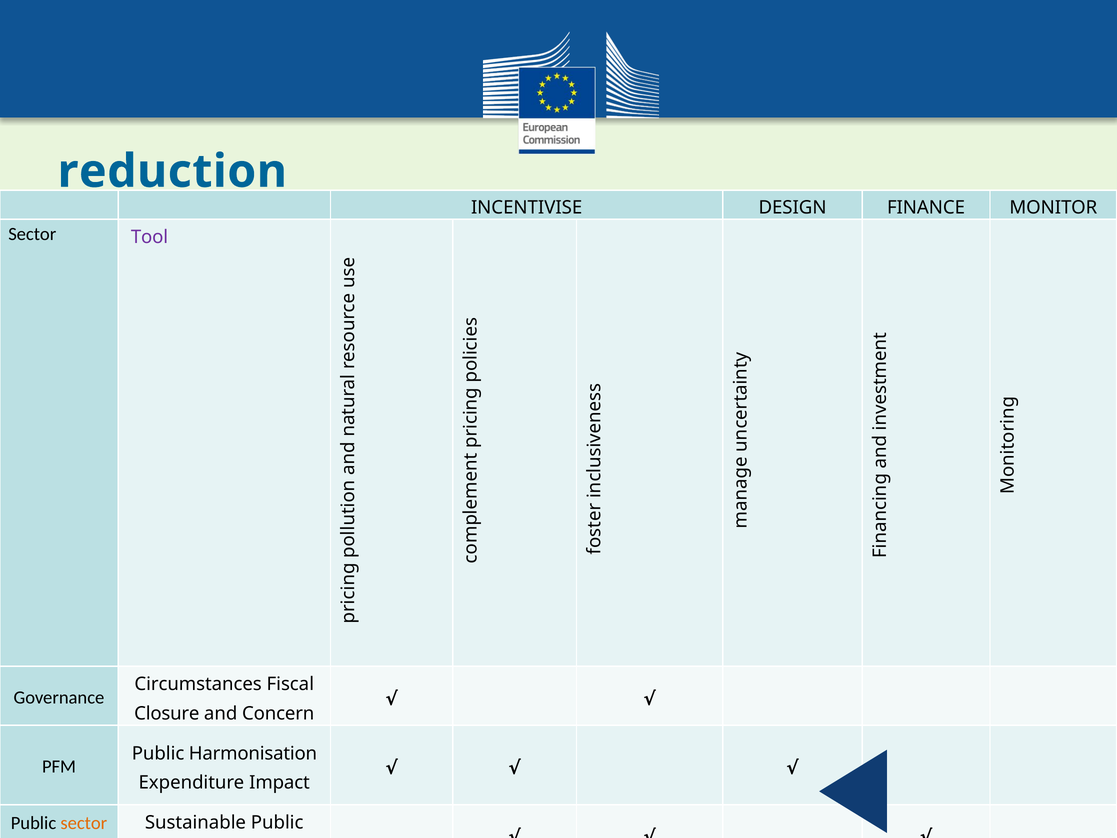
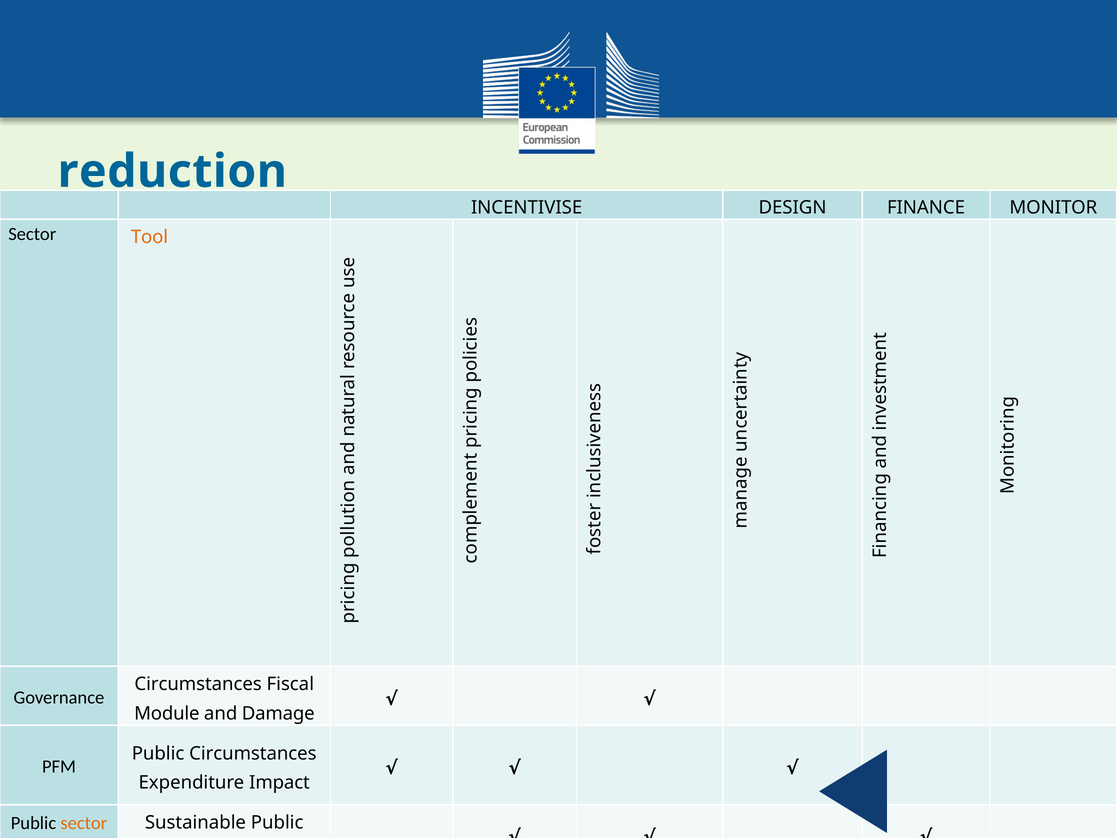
Tool colour: purple -> orange (150, 237)
Closure: Closure -> Module (167, 713)
Concern: Concern -> Damage (278, 713)
Public Harmonisation: Harmonisation -> Circumstances (253, 753)
